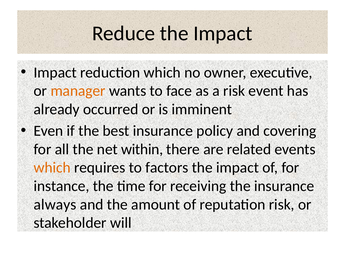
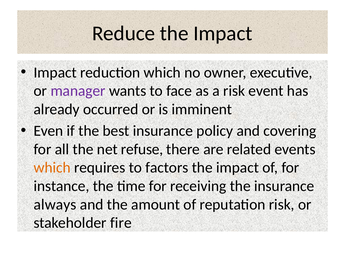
manager colour: orange -> purple (78, 91)
within: within -> refuse (142, 149)
will: will -> fire (121, 223)
